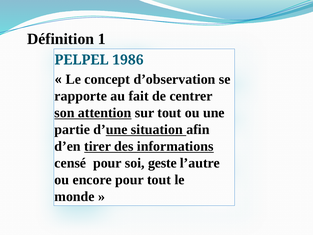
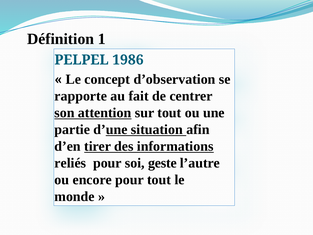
censé: censé -> reliés (70, 163)
